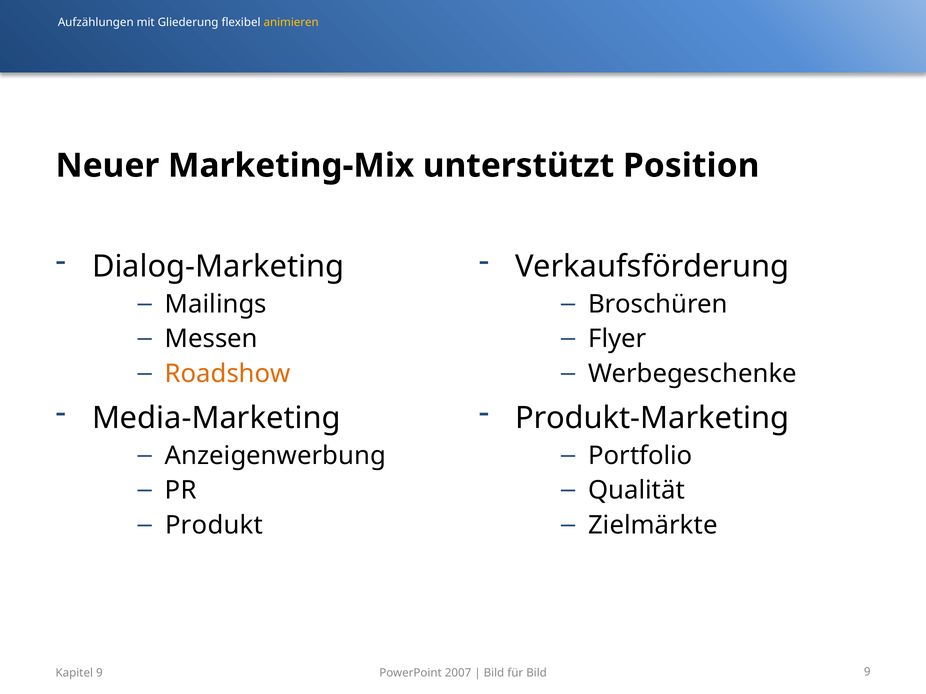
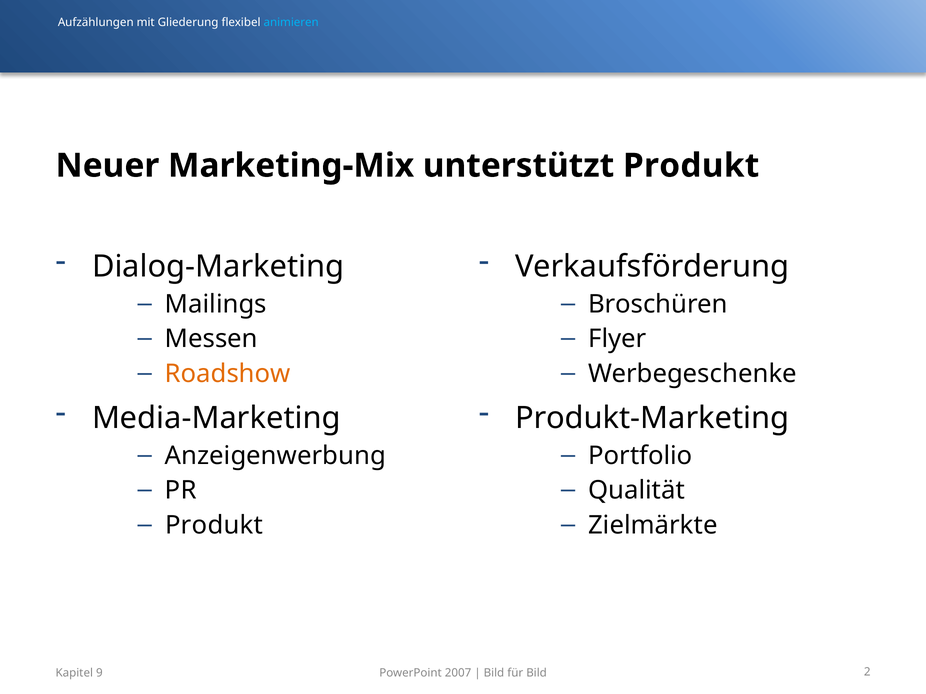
animieren colour: yellow -> light blue (291, 22)
unterstützt Position: Position -> Produkt (691, 166)
Bild 9: 9 -> 2 (867, 672)
